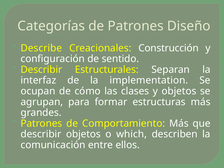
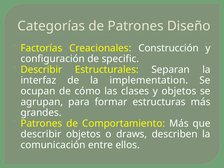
Describe: Describe -> Factorías (41, 48)
sentido: sentido -> specific (120, 59)
which: which -> draws (132, 134)
